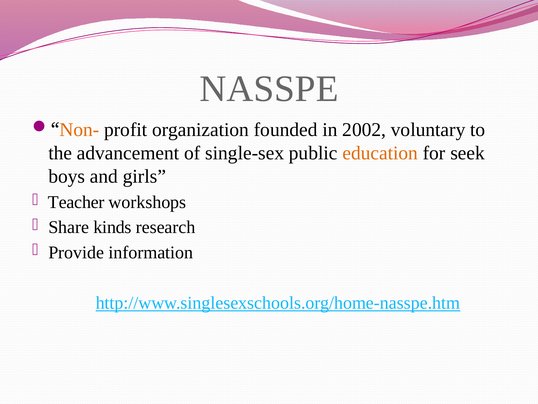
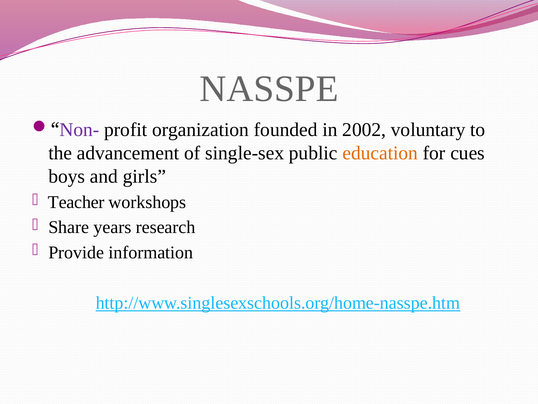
Non- colour: orange -> purple (79, 130)
seek: seek -> cues (468, 153)
kinds: kinds -> years (112, 227)
